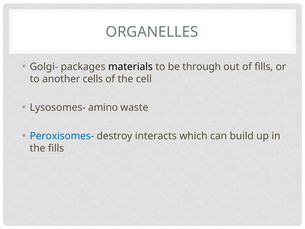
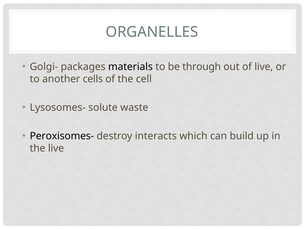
of fills: fills -> live (264, 67)
amino: amino -> solute (103, 107)
Peroxisomes- colour: blue -> black (62, 136)
the fills: fills -> live (56, 148)
